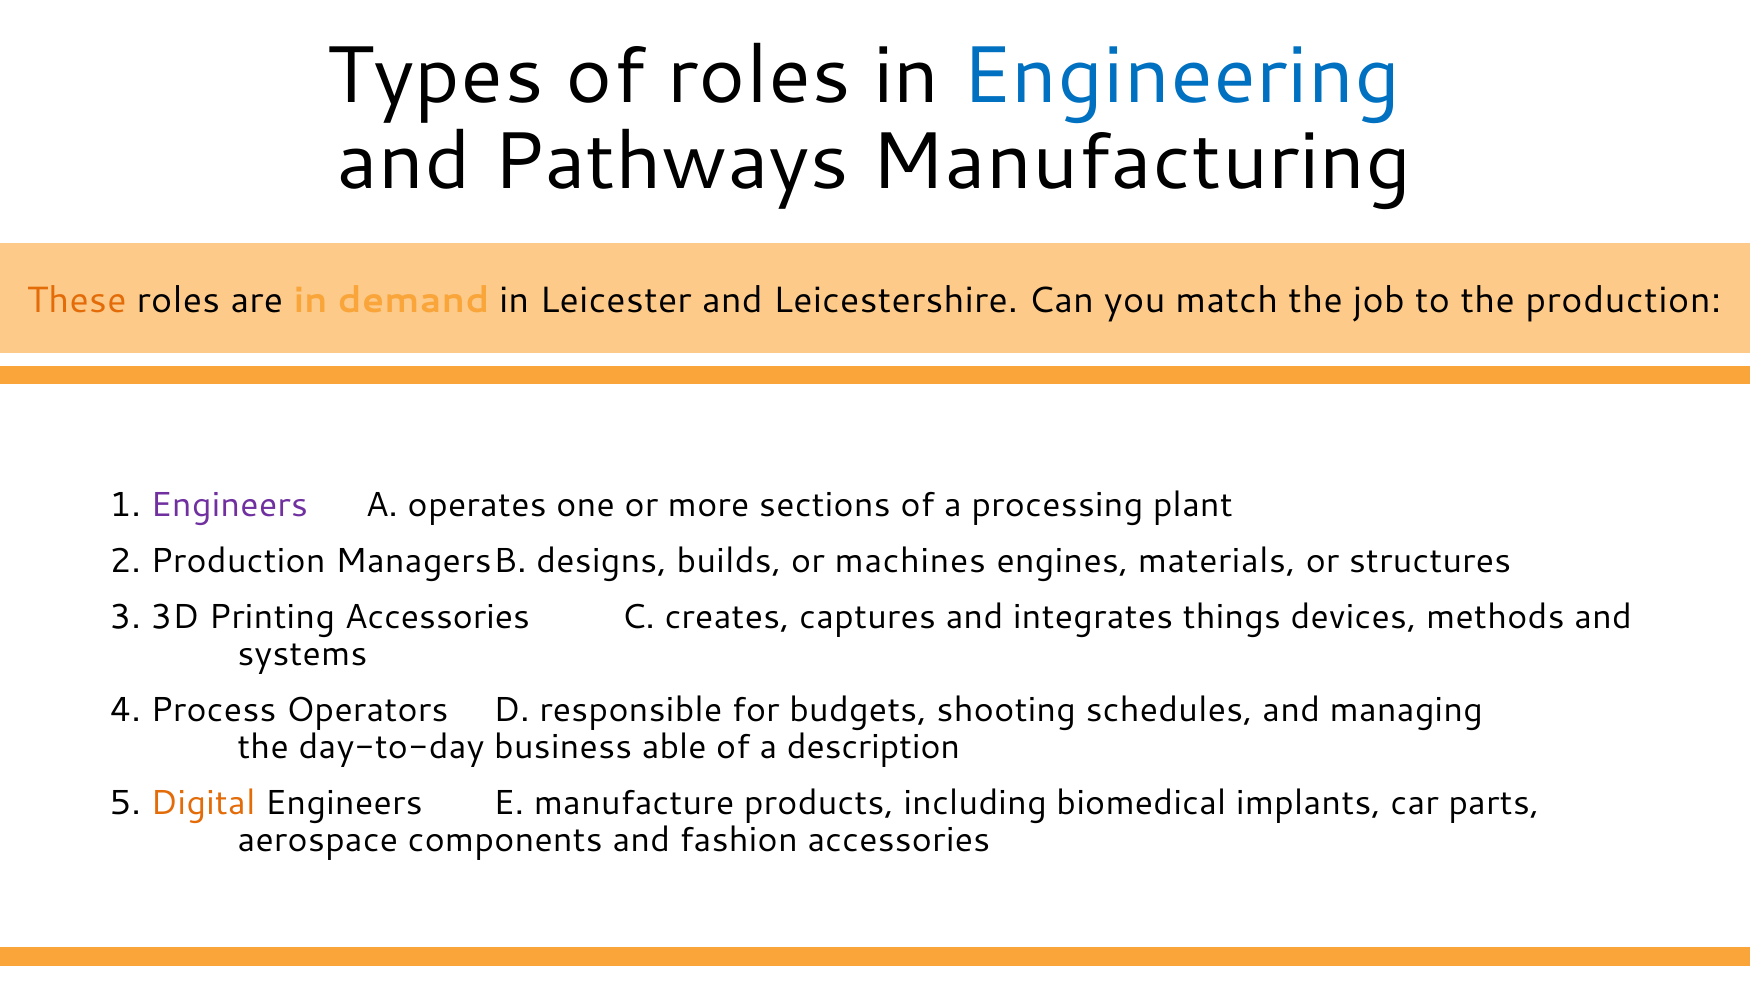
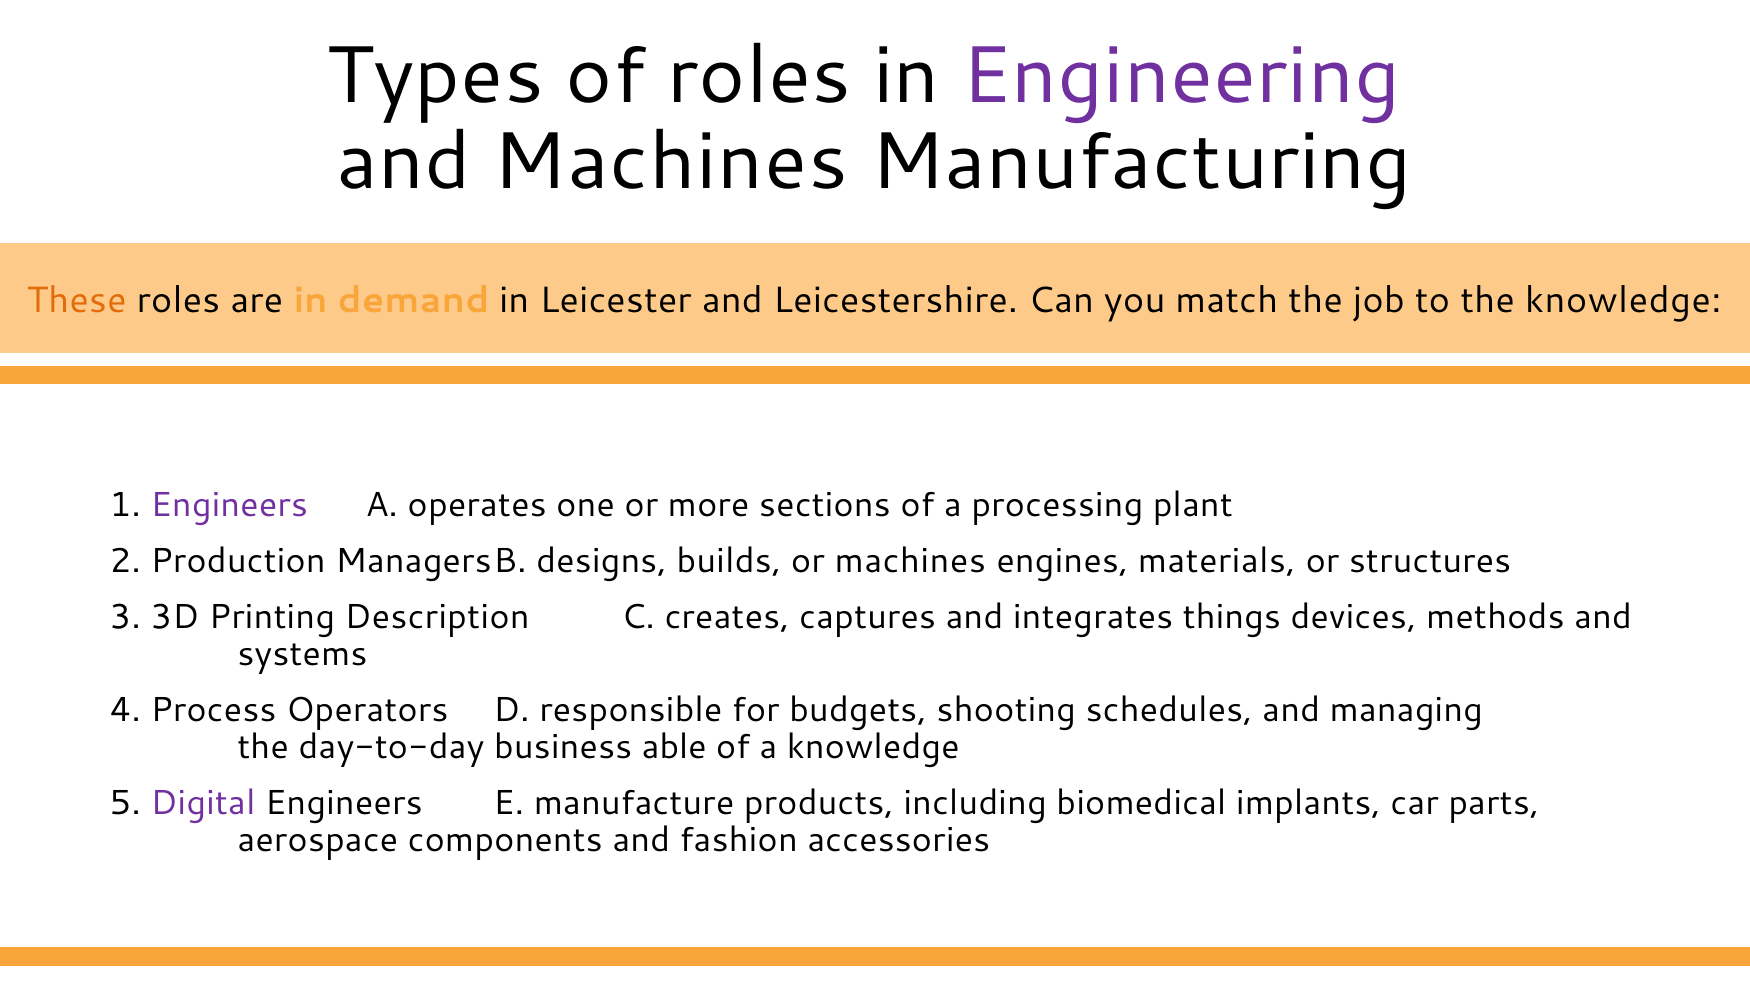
Engineering colour: blue -> purple (1181, 76)
and Pathways: Pathways -> Machines (670, 162)
the production: production -> knowledge (1623, 300)
Printing Accessories: Accessories -> Description (437, 616)
a description: description -> knowledge (873, 747)
Digital colour: orange -> purple (203, 802)
